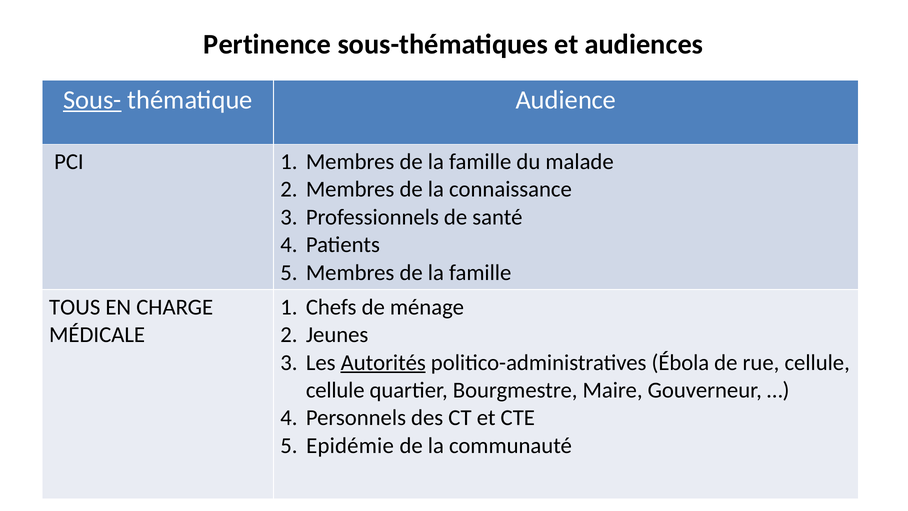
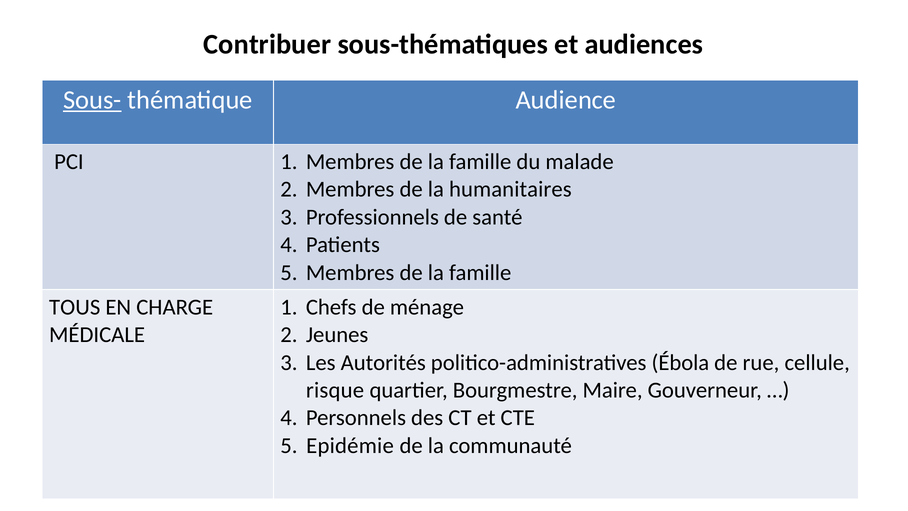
Pertinence: Pertinence -> Contribuer (267, 44)
connaissance: connaissance -> humanitaires (510, 189)
Autorités underline: present -> none (383, 362)
cellule: cellule -> risque (335, 390)
